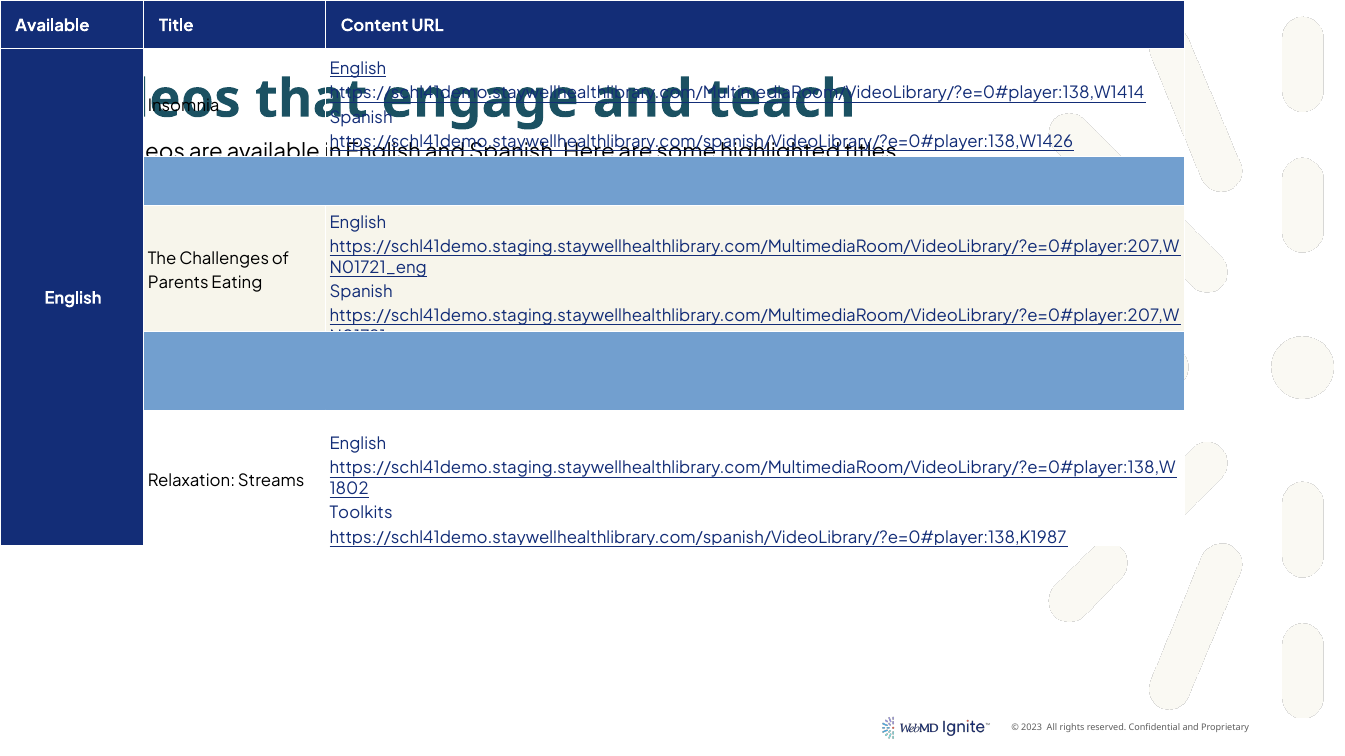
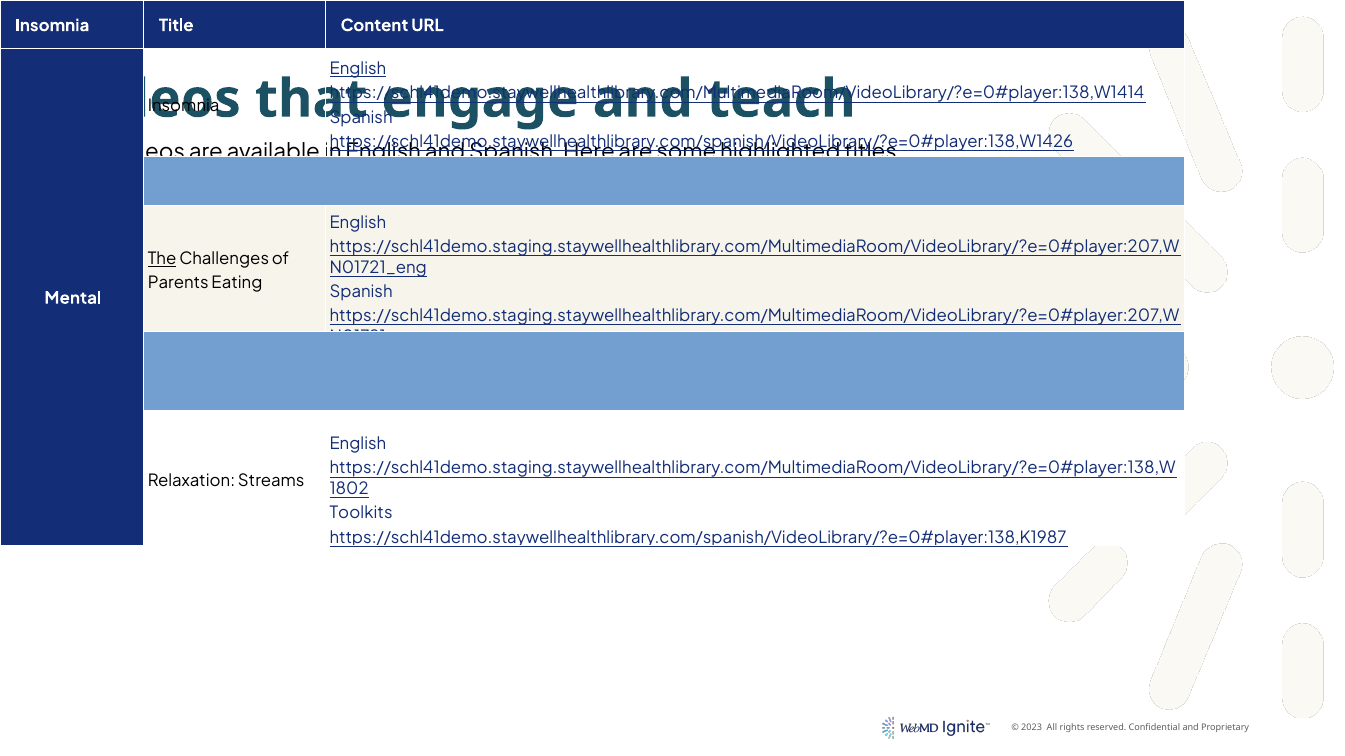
Available: Available -> Insomnia (52, 26)
The underline: none -> present (162, 259)
English: English -> Mental (73, 298)
